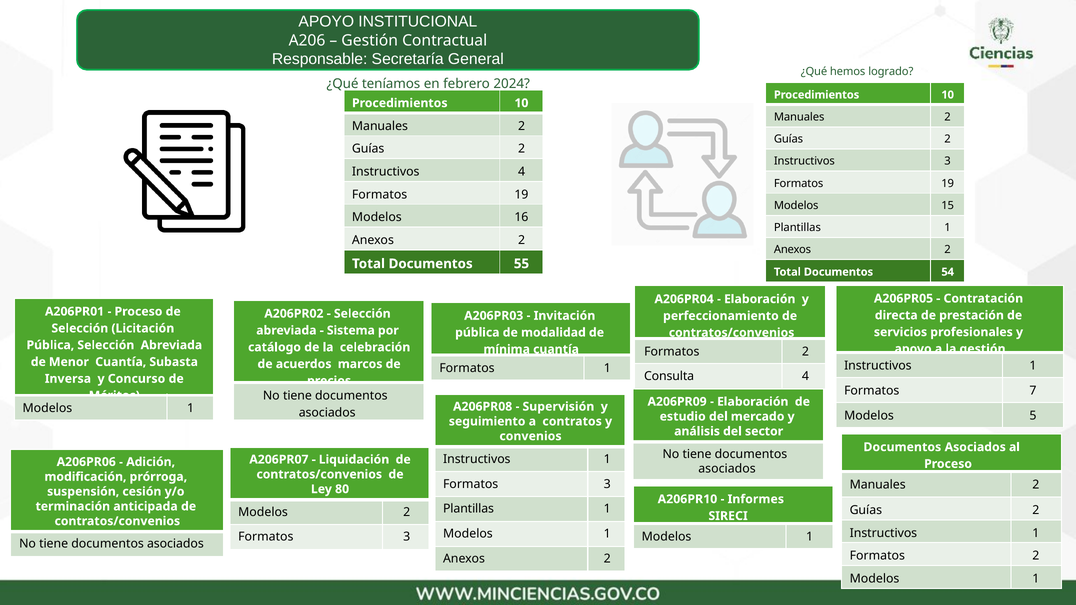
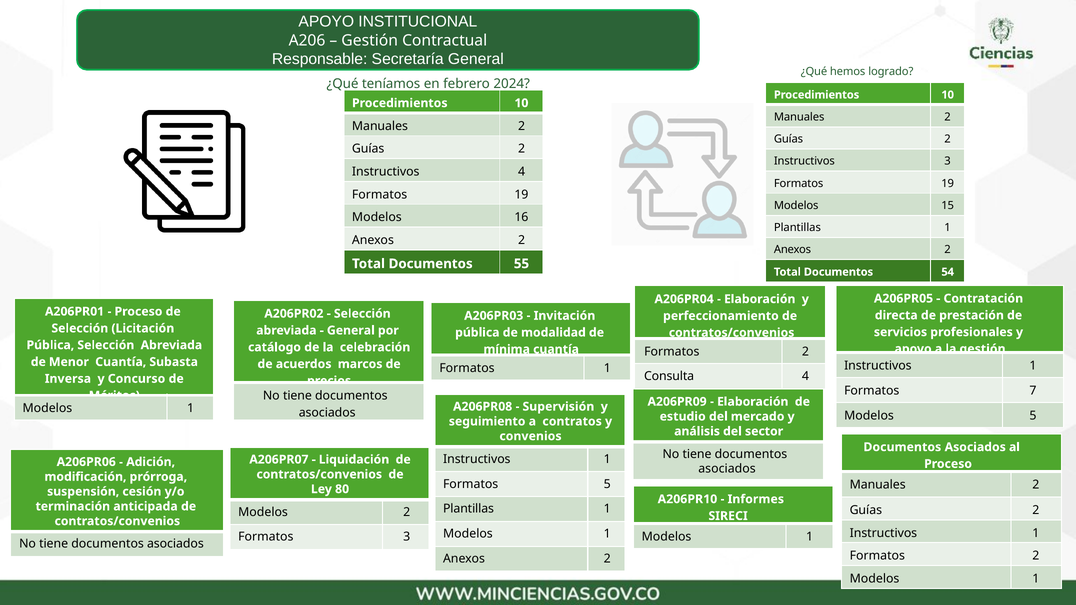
Sistema: Sistema -> General (351, 331)
3: 3 -> 5 (607, 484)
